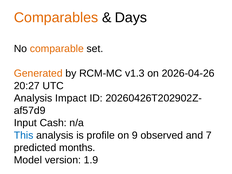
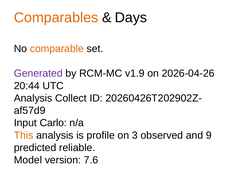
Generated colour: orange -> purple (38, 73)
v1.3: v1.3 -> v1.9 (135, 73)
20:27: 20:27 -> 20:44 (27, 86)
Impact: Impact -> Collect (71, 98)
Cash: Cash -> Carlo (53, 123)
This colour: blue -> orange (24, 135)
9: 9 -> 3 (135, 135)
7: 7 -> 9 (209, 135)
months: months -> reliable (77, 148)
1.9: 1.9 -> 7.6 (91, 160)
